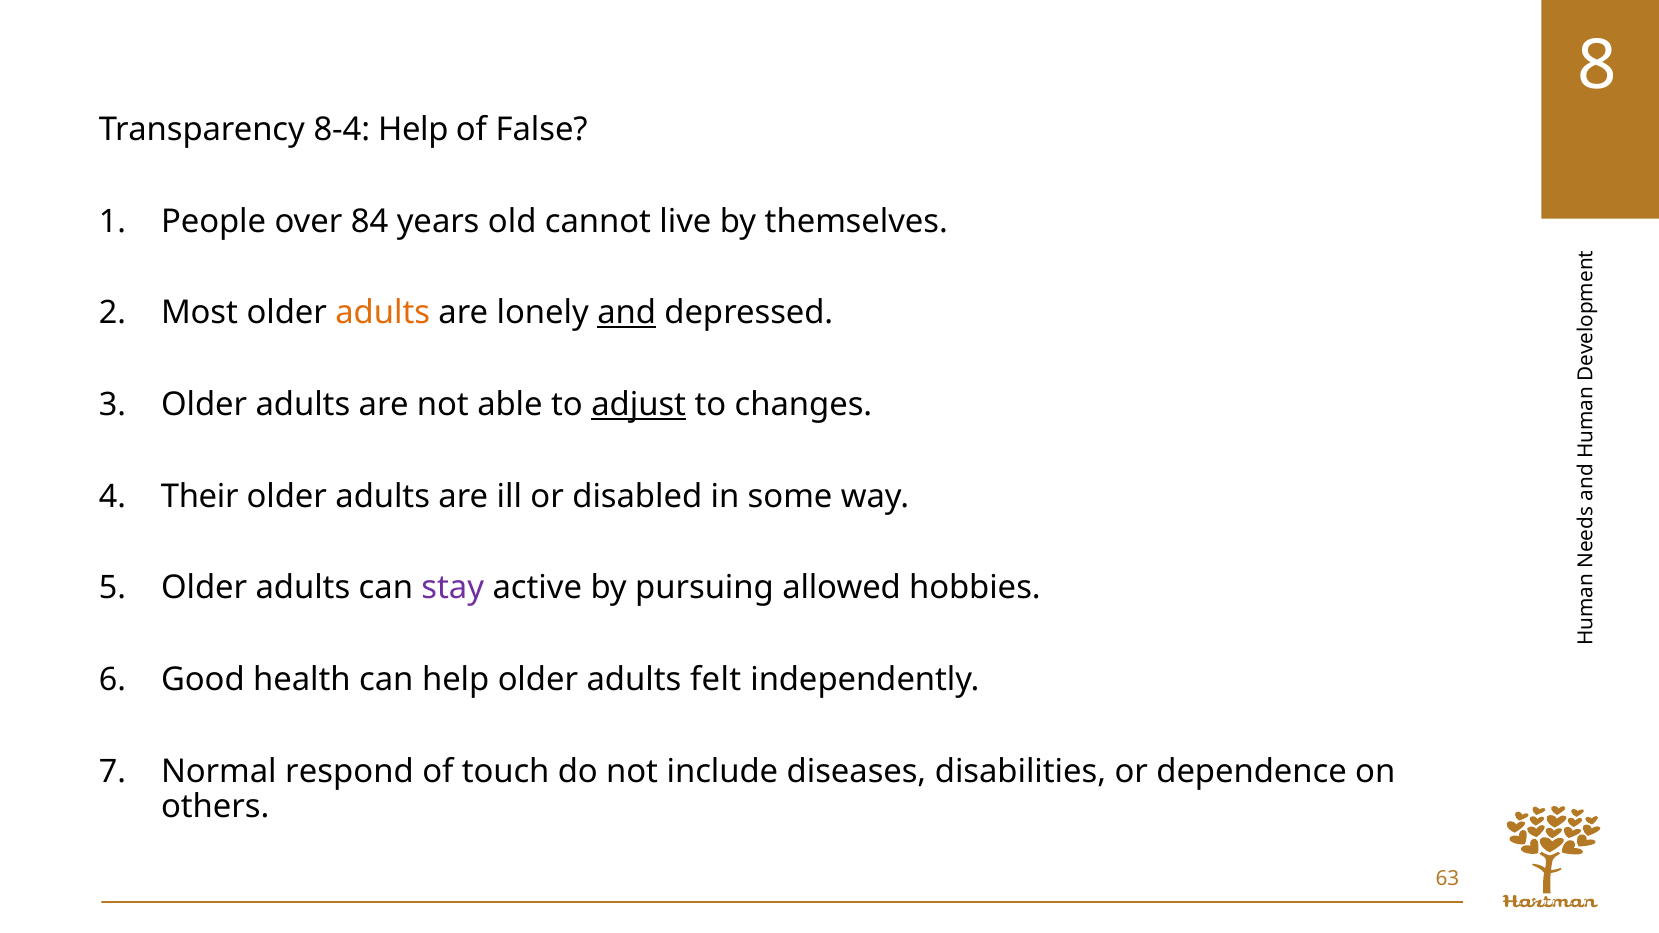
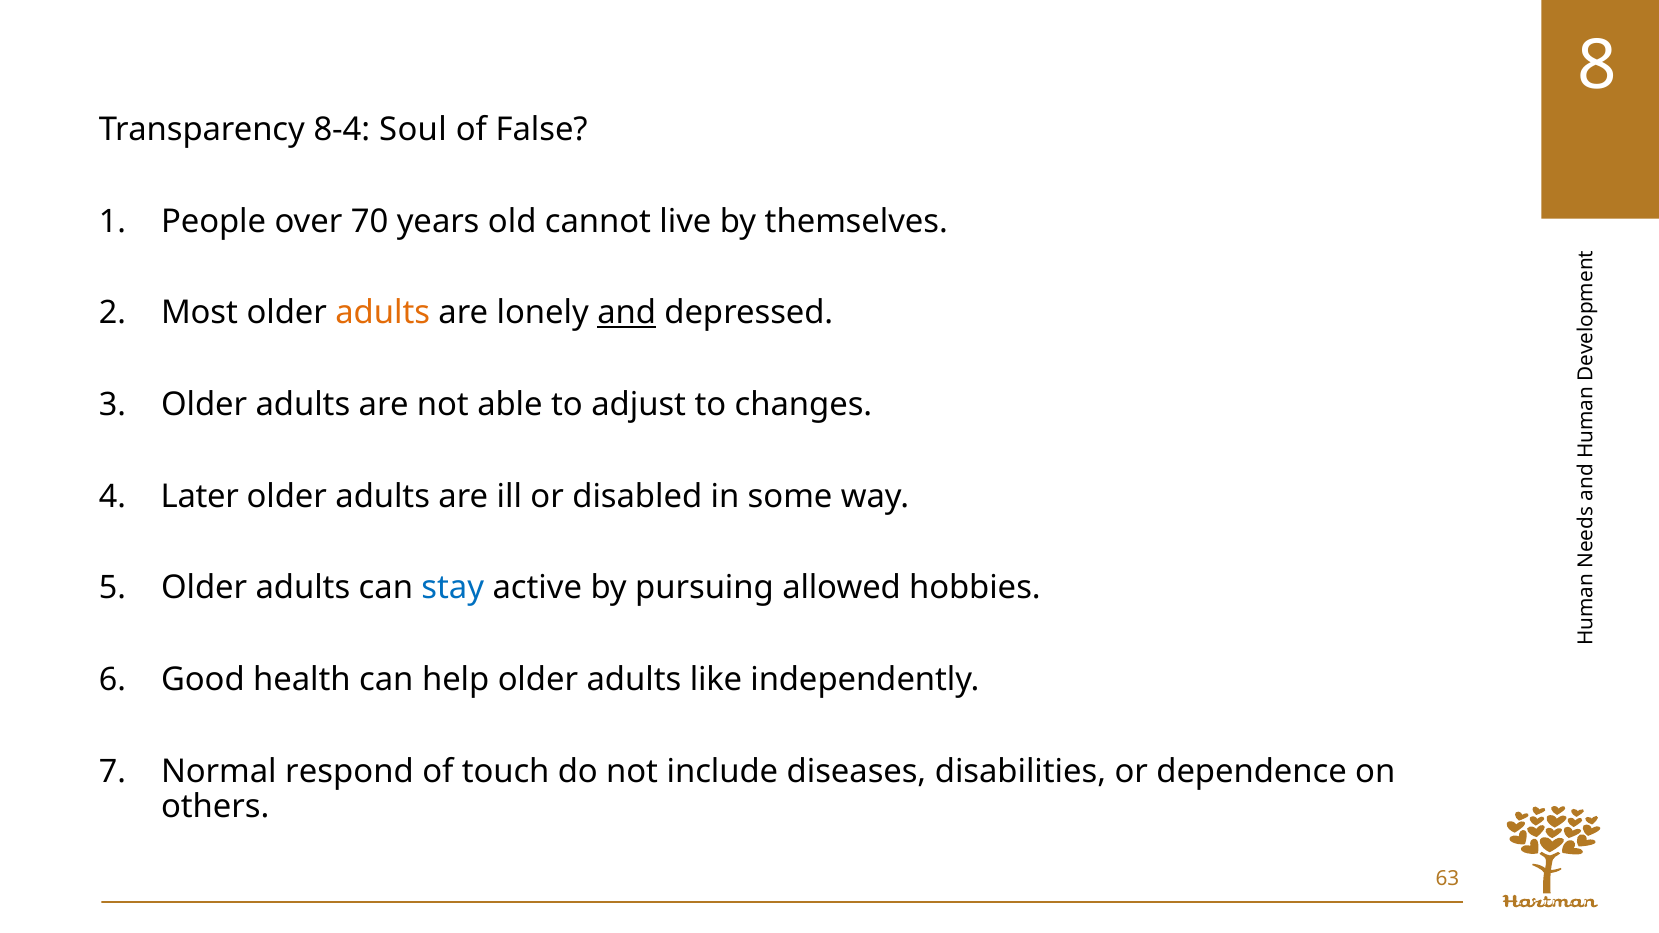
8-4 Help: Help -> Soul (413, 130)
84: 84 -> 70 (370, 222)
adjust underline: present -> none (639, 405)
Their: Their -> Later (200, 497)
stay colour: purple -> blue (453, 588)
felt: felt -> like (716, 680)
